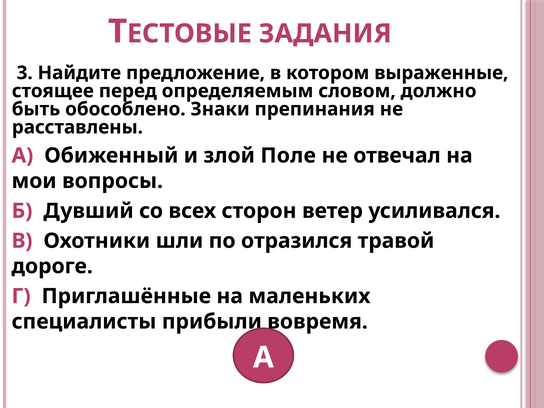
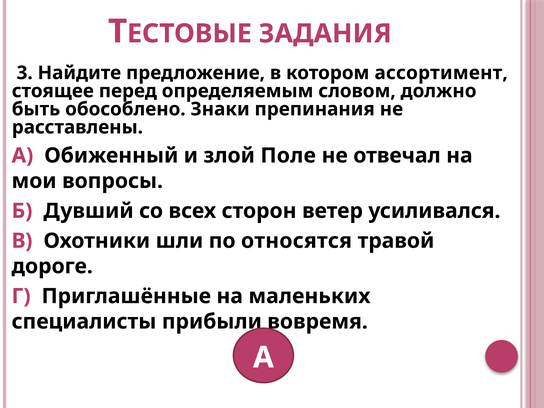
выраженные: выраженные -> ассортимент (441, 73)
отразился: отразился -> относятся (296, 241)
